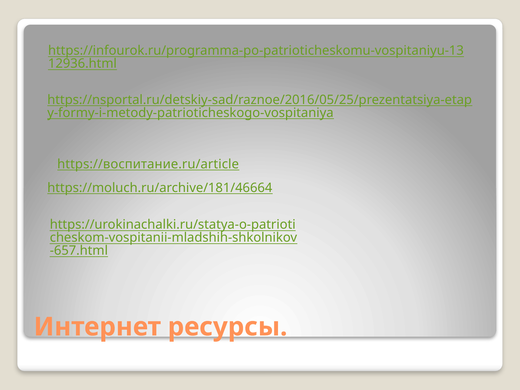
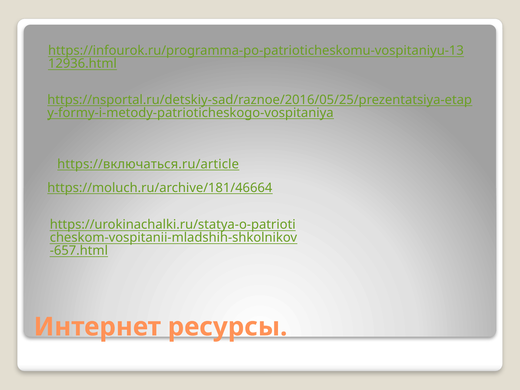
https://вocпитaниe.ru/article: https://вocпитaниe.ru/article -> https://включаться.ru/article (148, 164)
